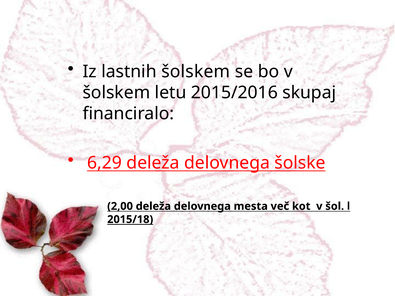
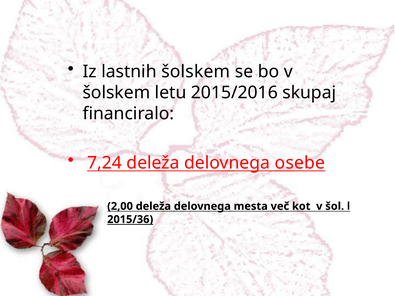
6,29: 6,29 -> 7,24 (104, 163)
šolske: šolske -> osebe (300, 163)
2015/18: 2015/18 -> 2015/36 (130, 220)
